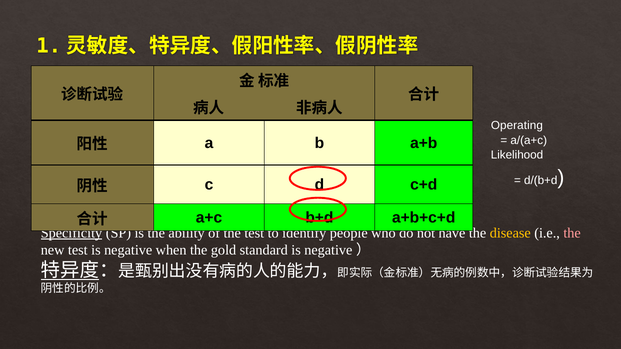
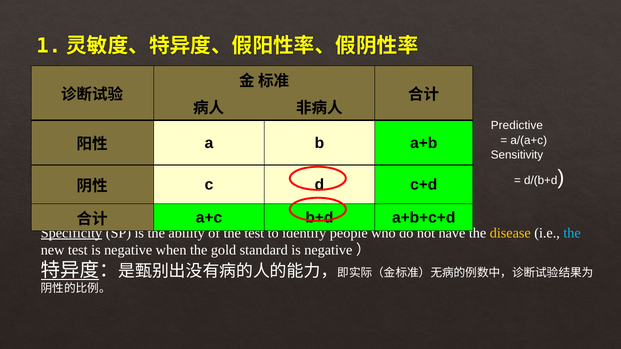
Operating: Operating -> Predictive (517, 125)
Likelihood: Likelihood -> Sensitivity (517, 155)
the colour: pink -> light blue (572, 233)
